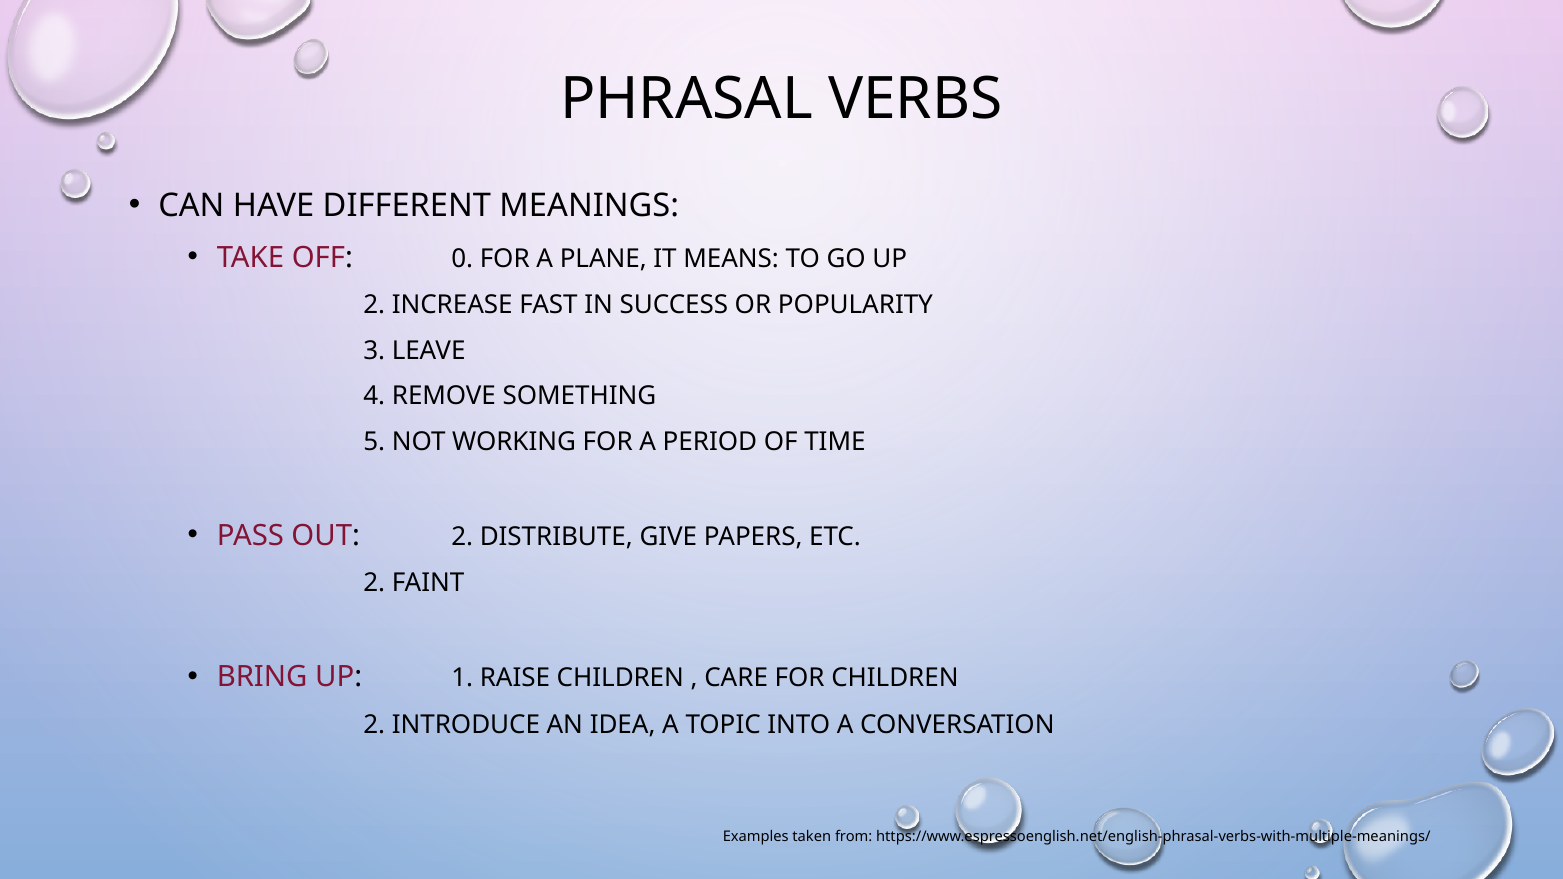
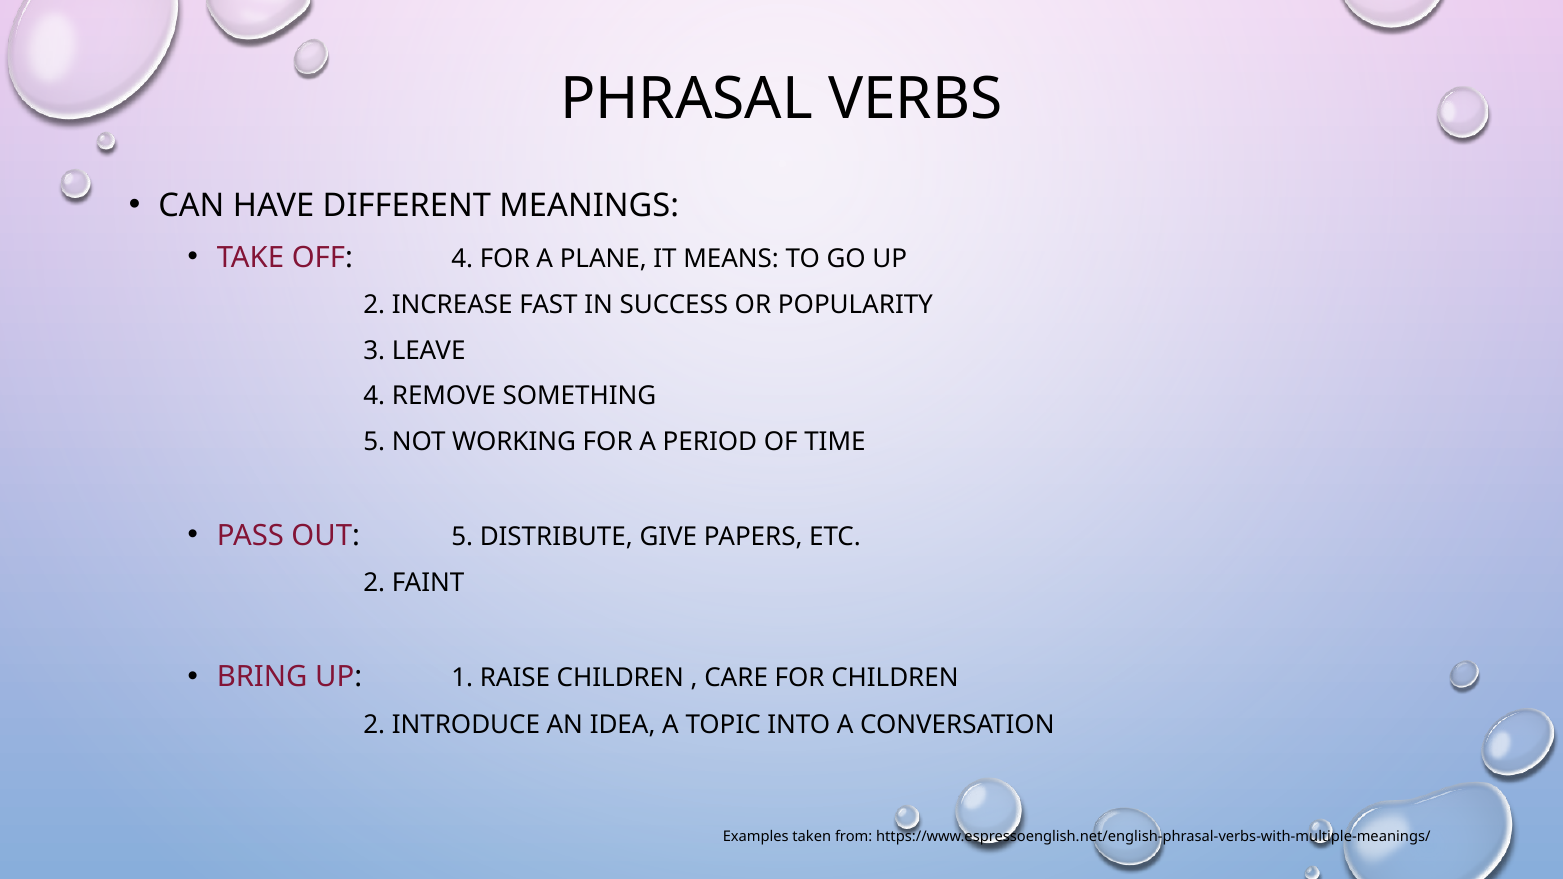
OFF 0: 0 -> 4 (462, 259)
OUT 2: 2 -> 5 (462, 537)
